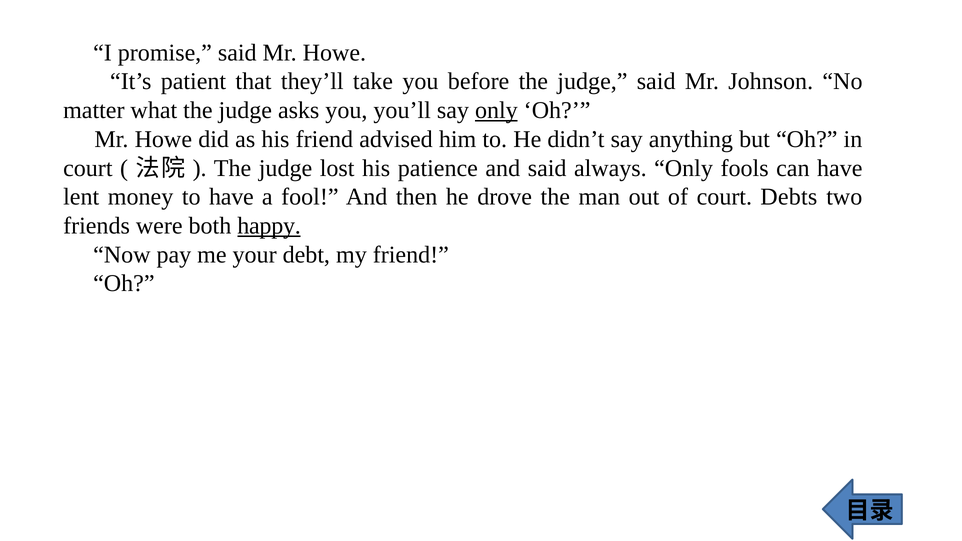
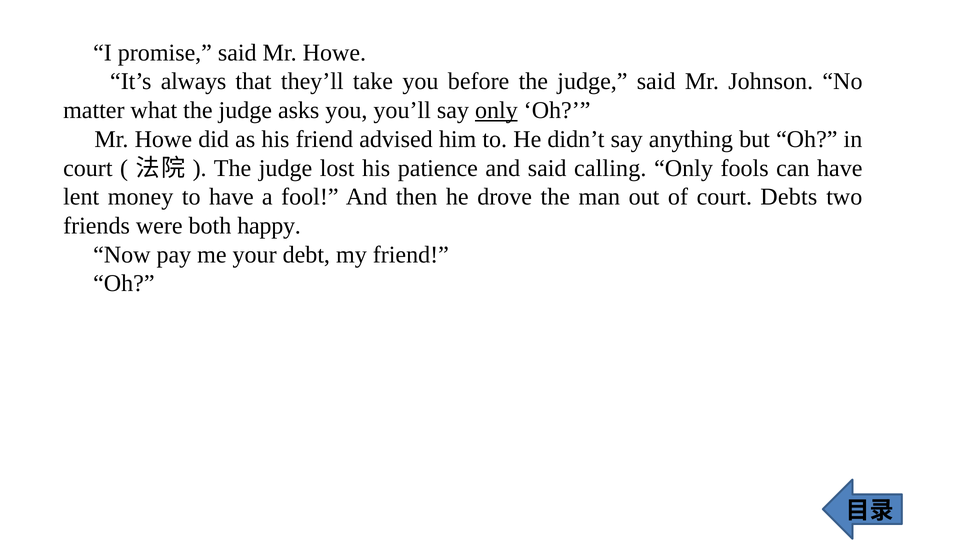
patient: patient -> always (194, 82)
always: always -> calling (610, 168)
happy underline: present -> none (269, 226)
